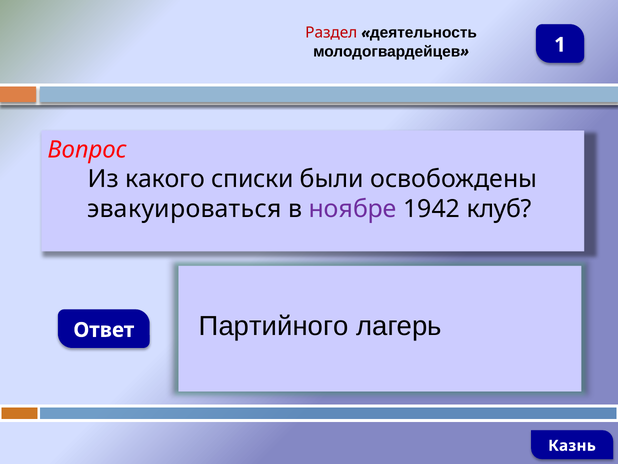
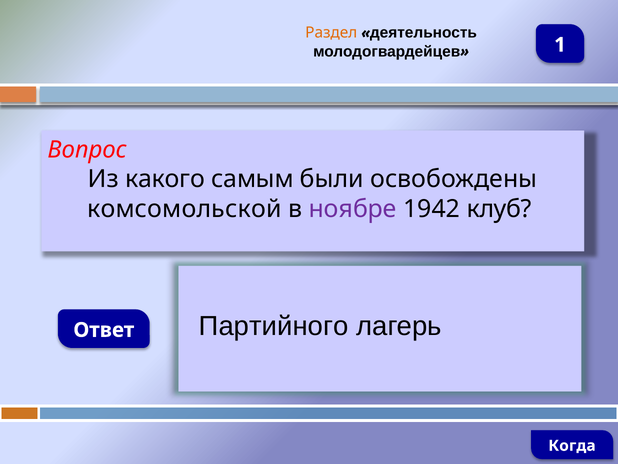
Раздел colour: red -> orange (331, 33)
списки: списки -> самым (253, 179)
эвакуироваться: эвакуироваться -> комсомольской (184, 209)
Казнь: Казнь -> Когда (572, 445)
